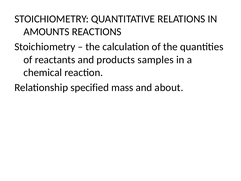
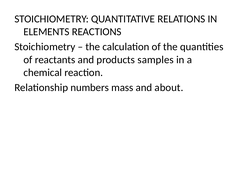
AMOUNTS: AMOUNTS -> ELEMENTS (46, 32)
specified: specified -> numbers (90, 87)
